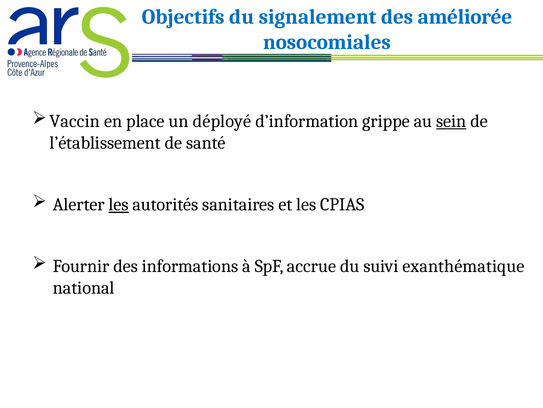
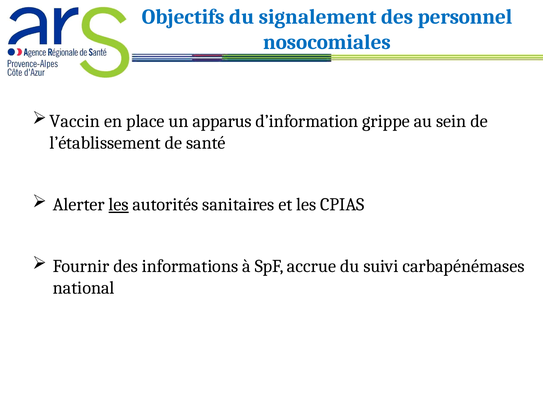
améliorée: améliorée -> personnel (465, 17)
déployé: déployé -> apparus (222, 121)
sein underline: present -> none (451, 121)
exanthématique: exanthématique -> carbapénémases (463, 266)
